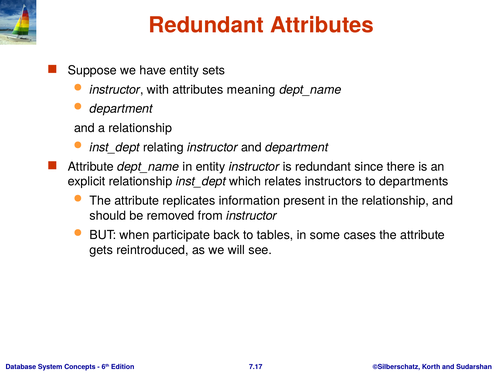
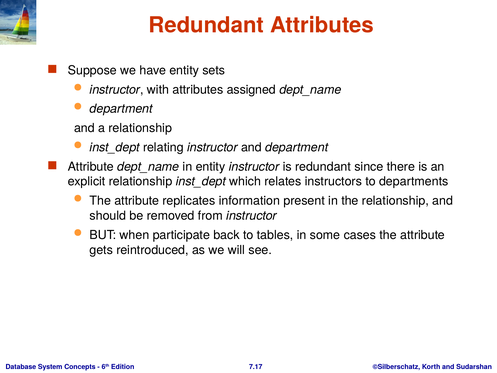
meaning: meaning -> assigned (251, 90)
